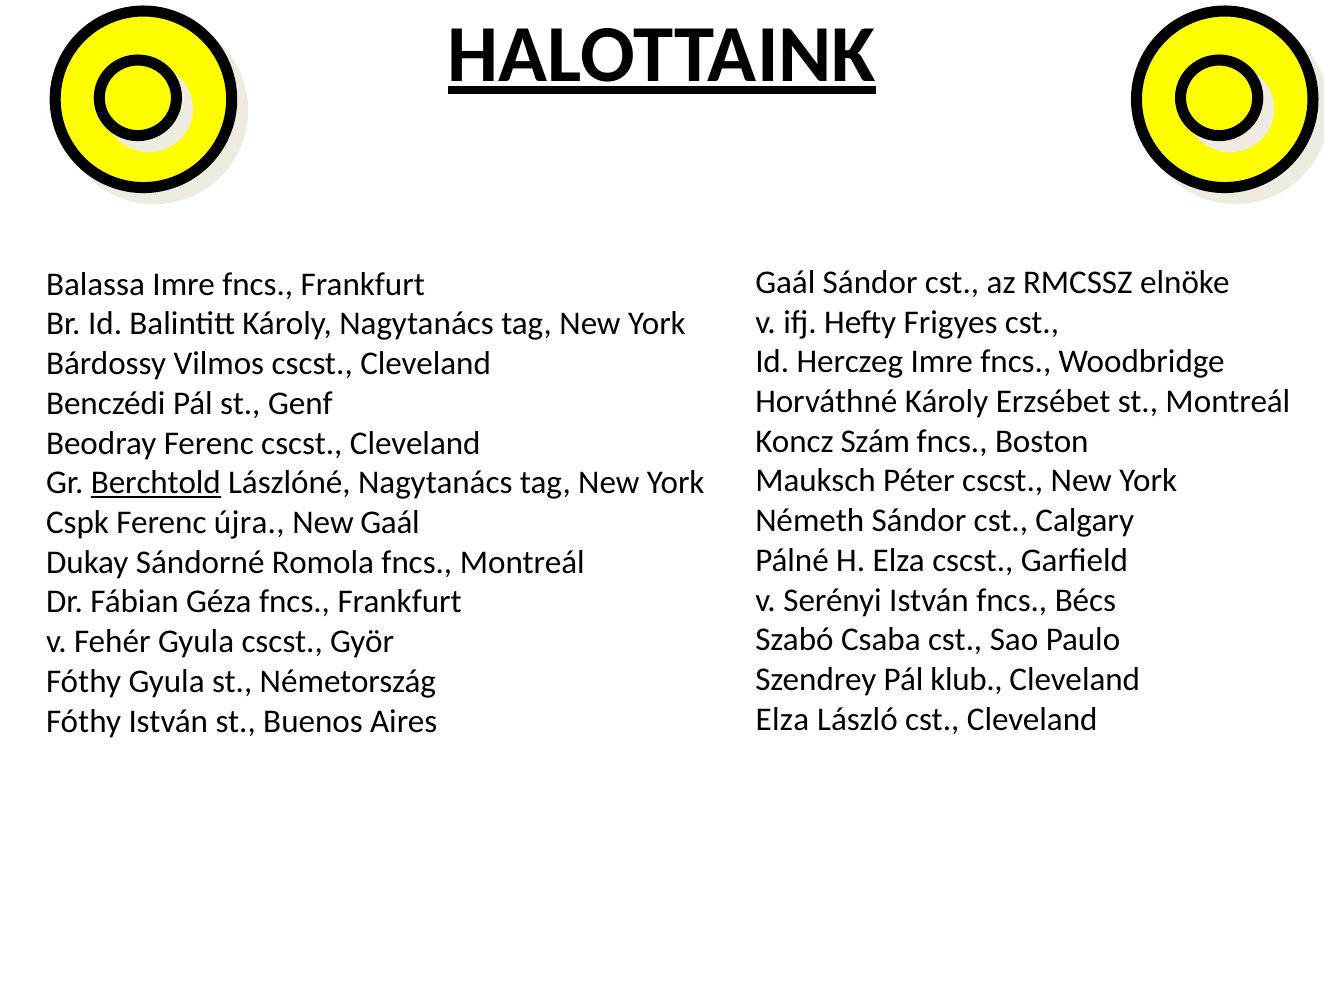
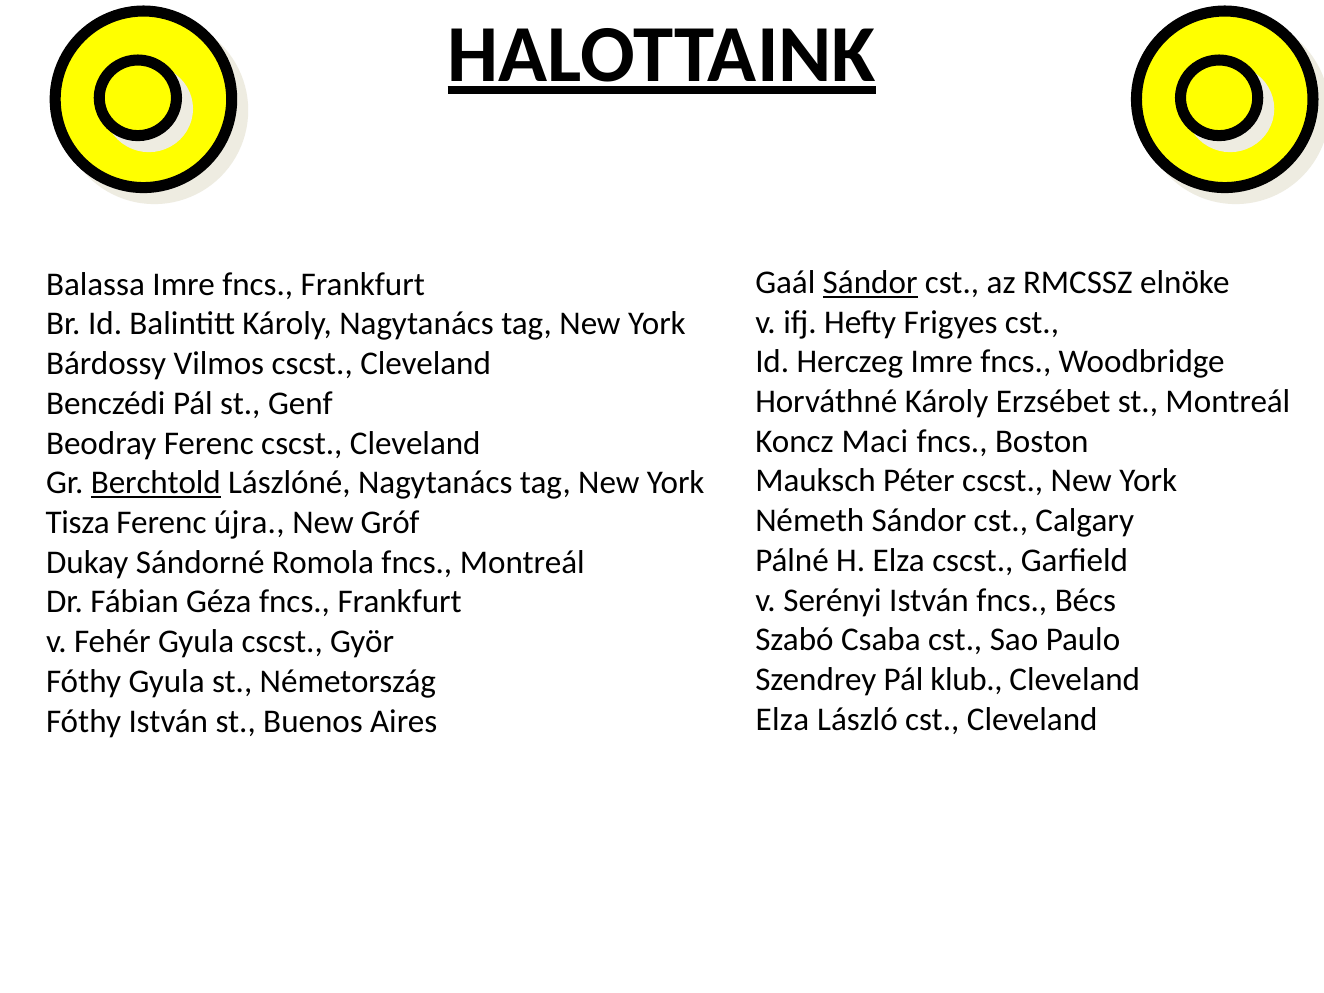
Sándor underline: none -> present (870, 282)
Szám: Szám -> Maci (875, 441)
Cspk: Cspk -> Tisza (78, 523)
New Gaál: Gaál -> Gróf (390, 523)
